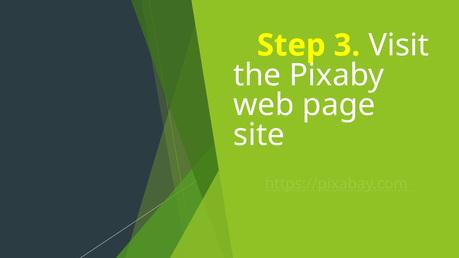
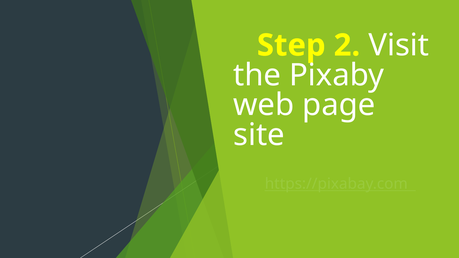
3: 3 -> 2 (347, 45)
